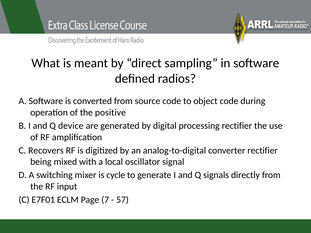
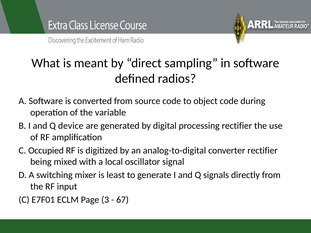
positive: positive -> variable (110, 113)
Recovers: Recovers -> Occupied (46, 151)
cycle: cycle -> least (116, 175)
7: 7 -> 3 (105, 200)
57: 57 -> 67 (122, 200)
